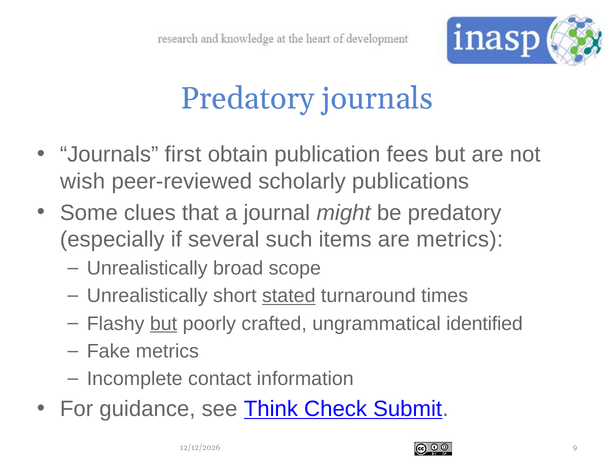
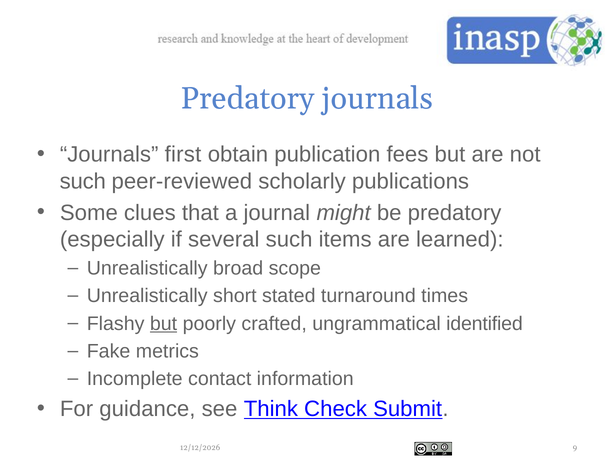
wish: wish -> such (83, 181)
are metrics: metrics -> learned (460, 239)
stated underline: present -> none (289, 296)
